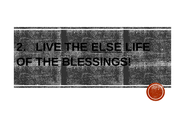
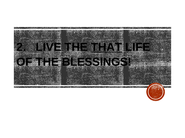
ELSE: ELSE -> THAT (106, 47)
